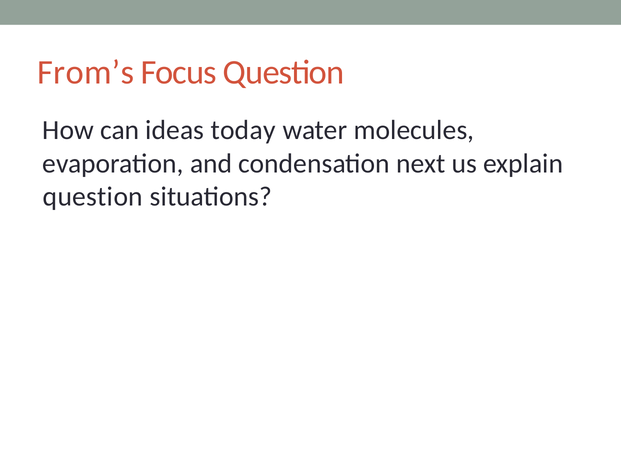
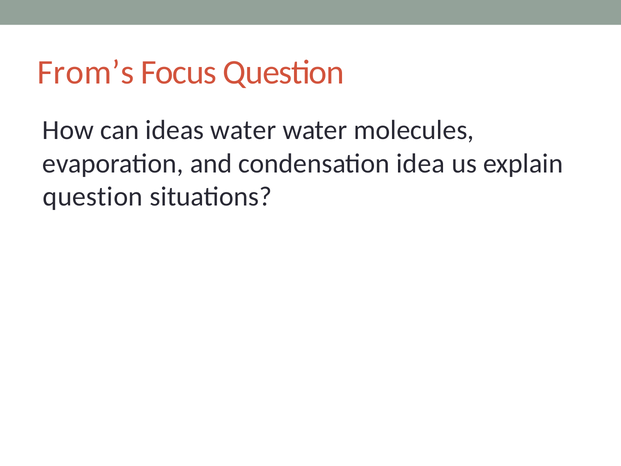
ideas today: today -> water (243, 130)
next: next -> idea (421, 163)
